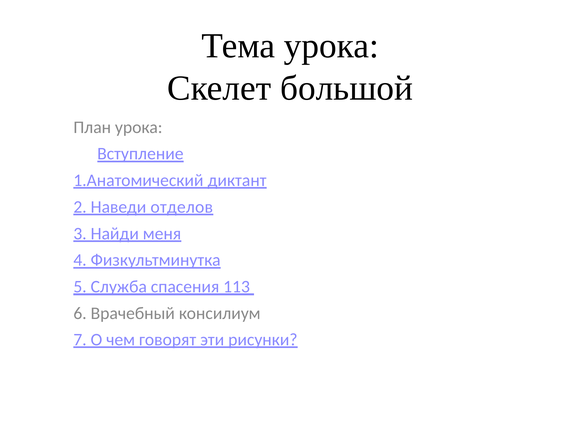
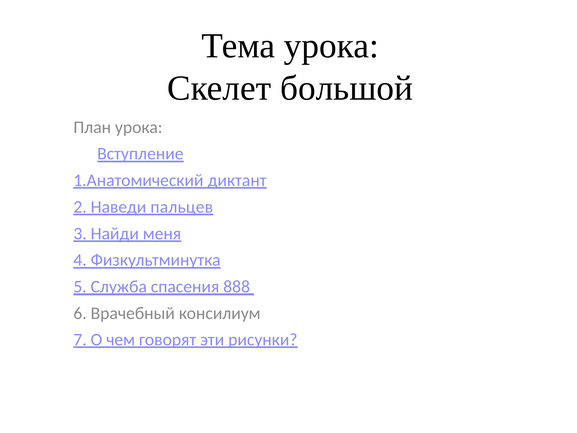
отделов: отделов -> пальцев (182, 207)
113: 113 -> 888 (237, 287)
